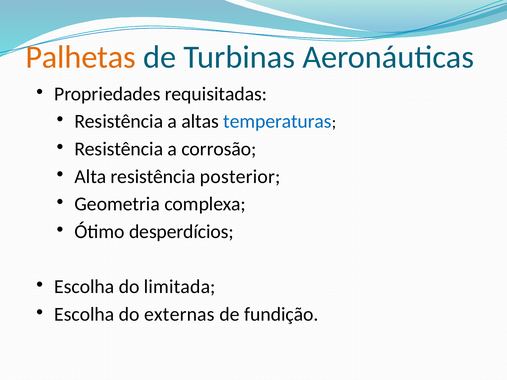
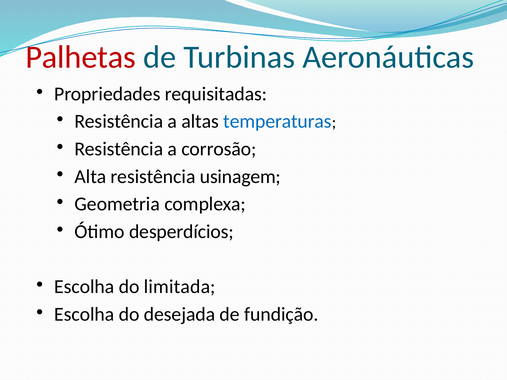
Palhetas colour: orange -> red (81, 57)
posterior: posterior -> usinagem (240, 177)
externas: externas -> desejada (180, 315)
